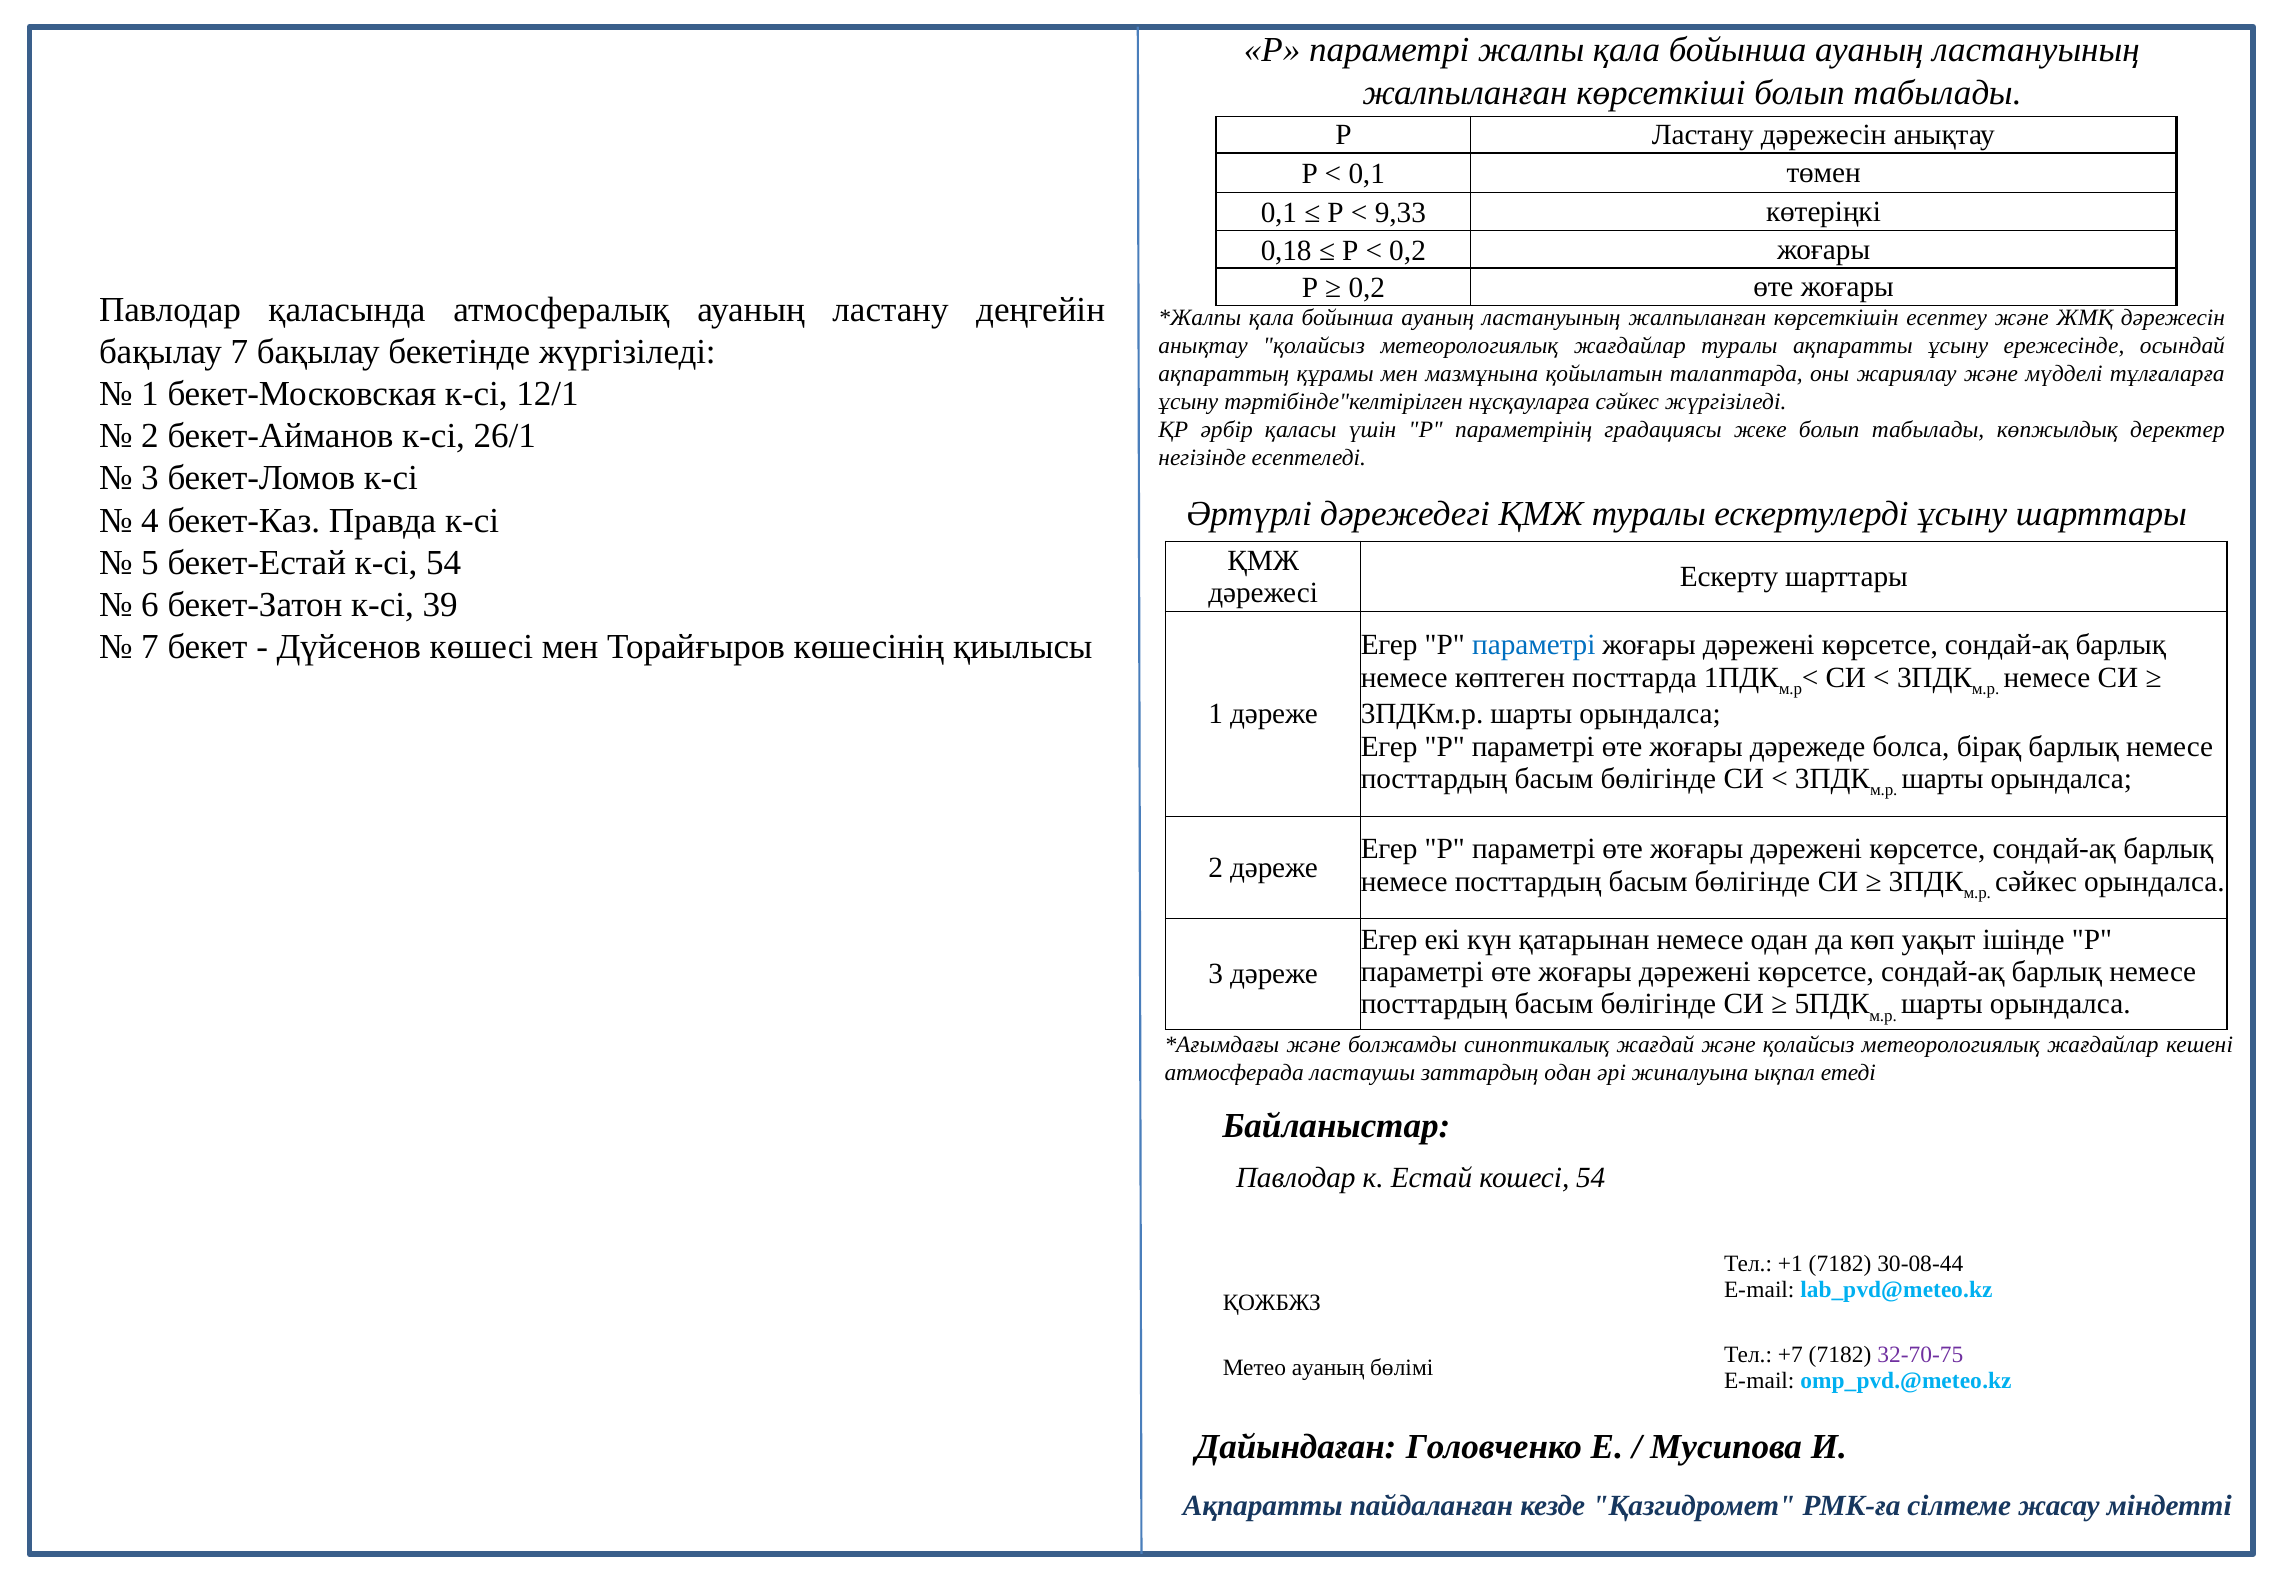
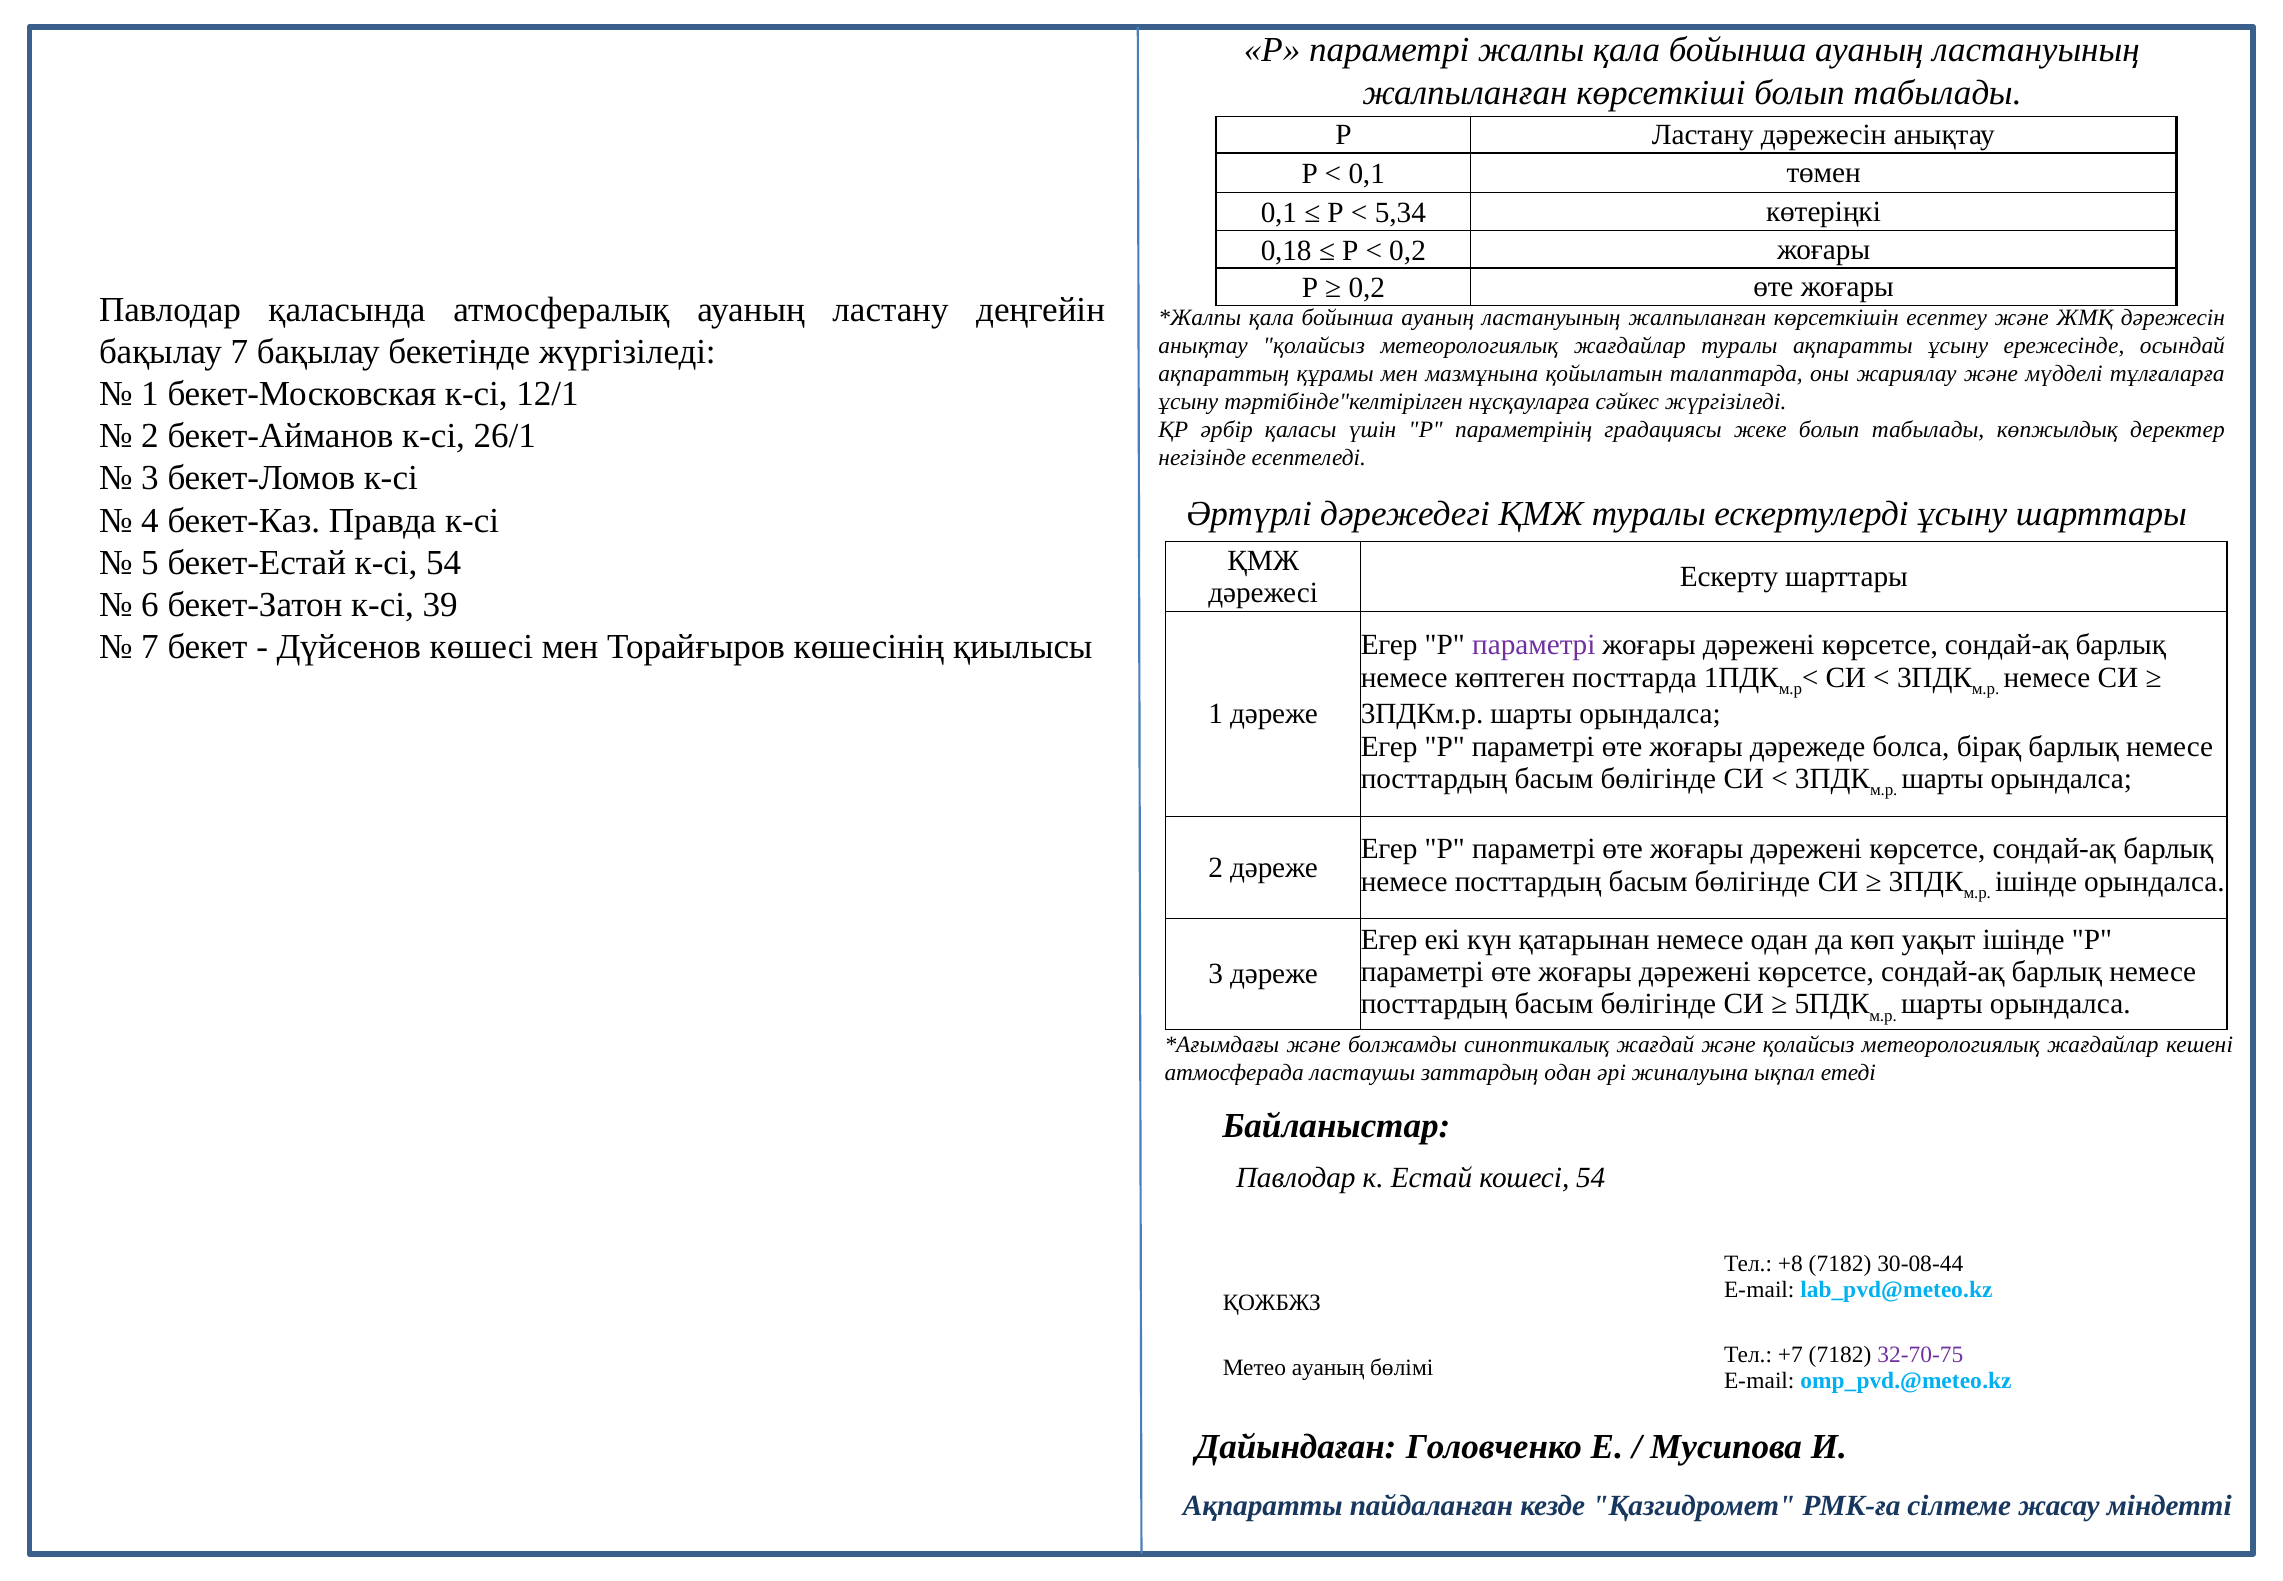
9,33: 9,33 -> 5,34 (1400, 213)
параметрі colour: blue -> purple (1534, 645)
сәйкес: сәйкес -> ішінде (2036, 881)
+1: +1 -> +8 (1790, 1263)
